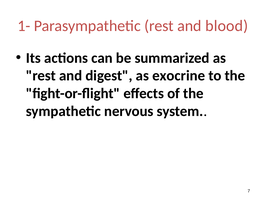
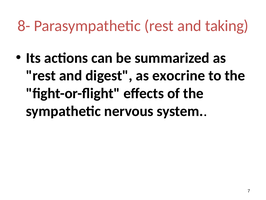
1-: 1- -> 8- (24, 26)
blood: blood -> taking (227, 26)
